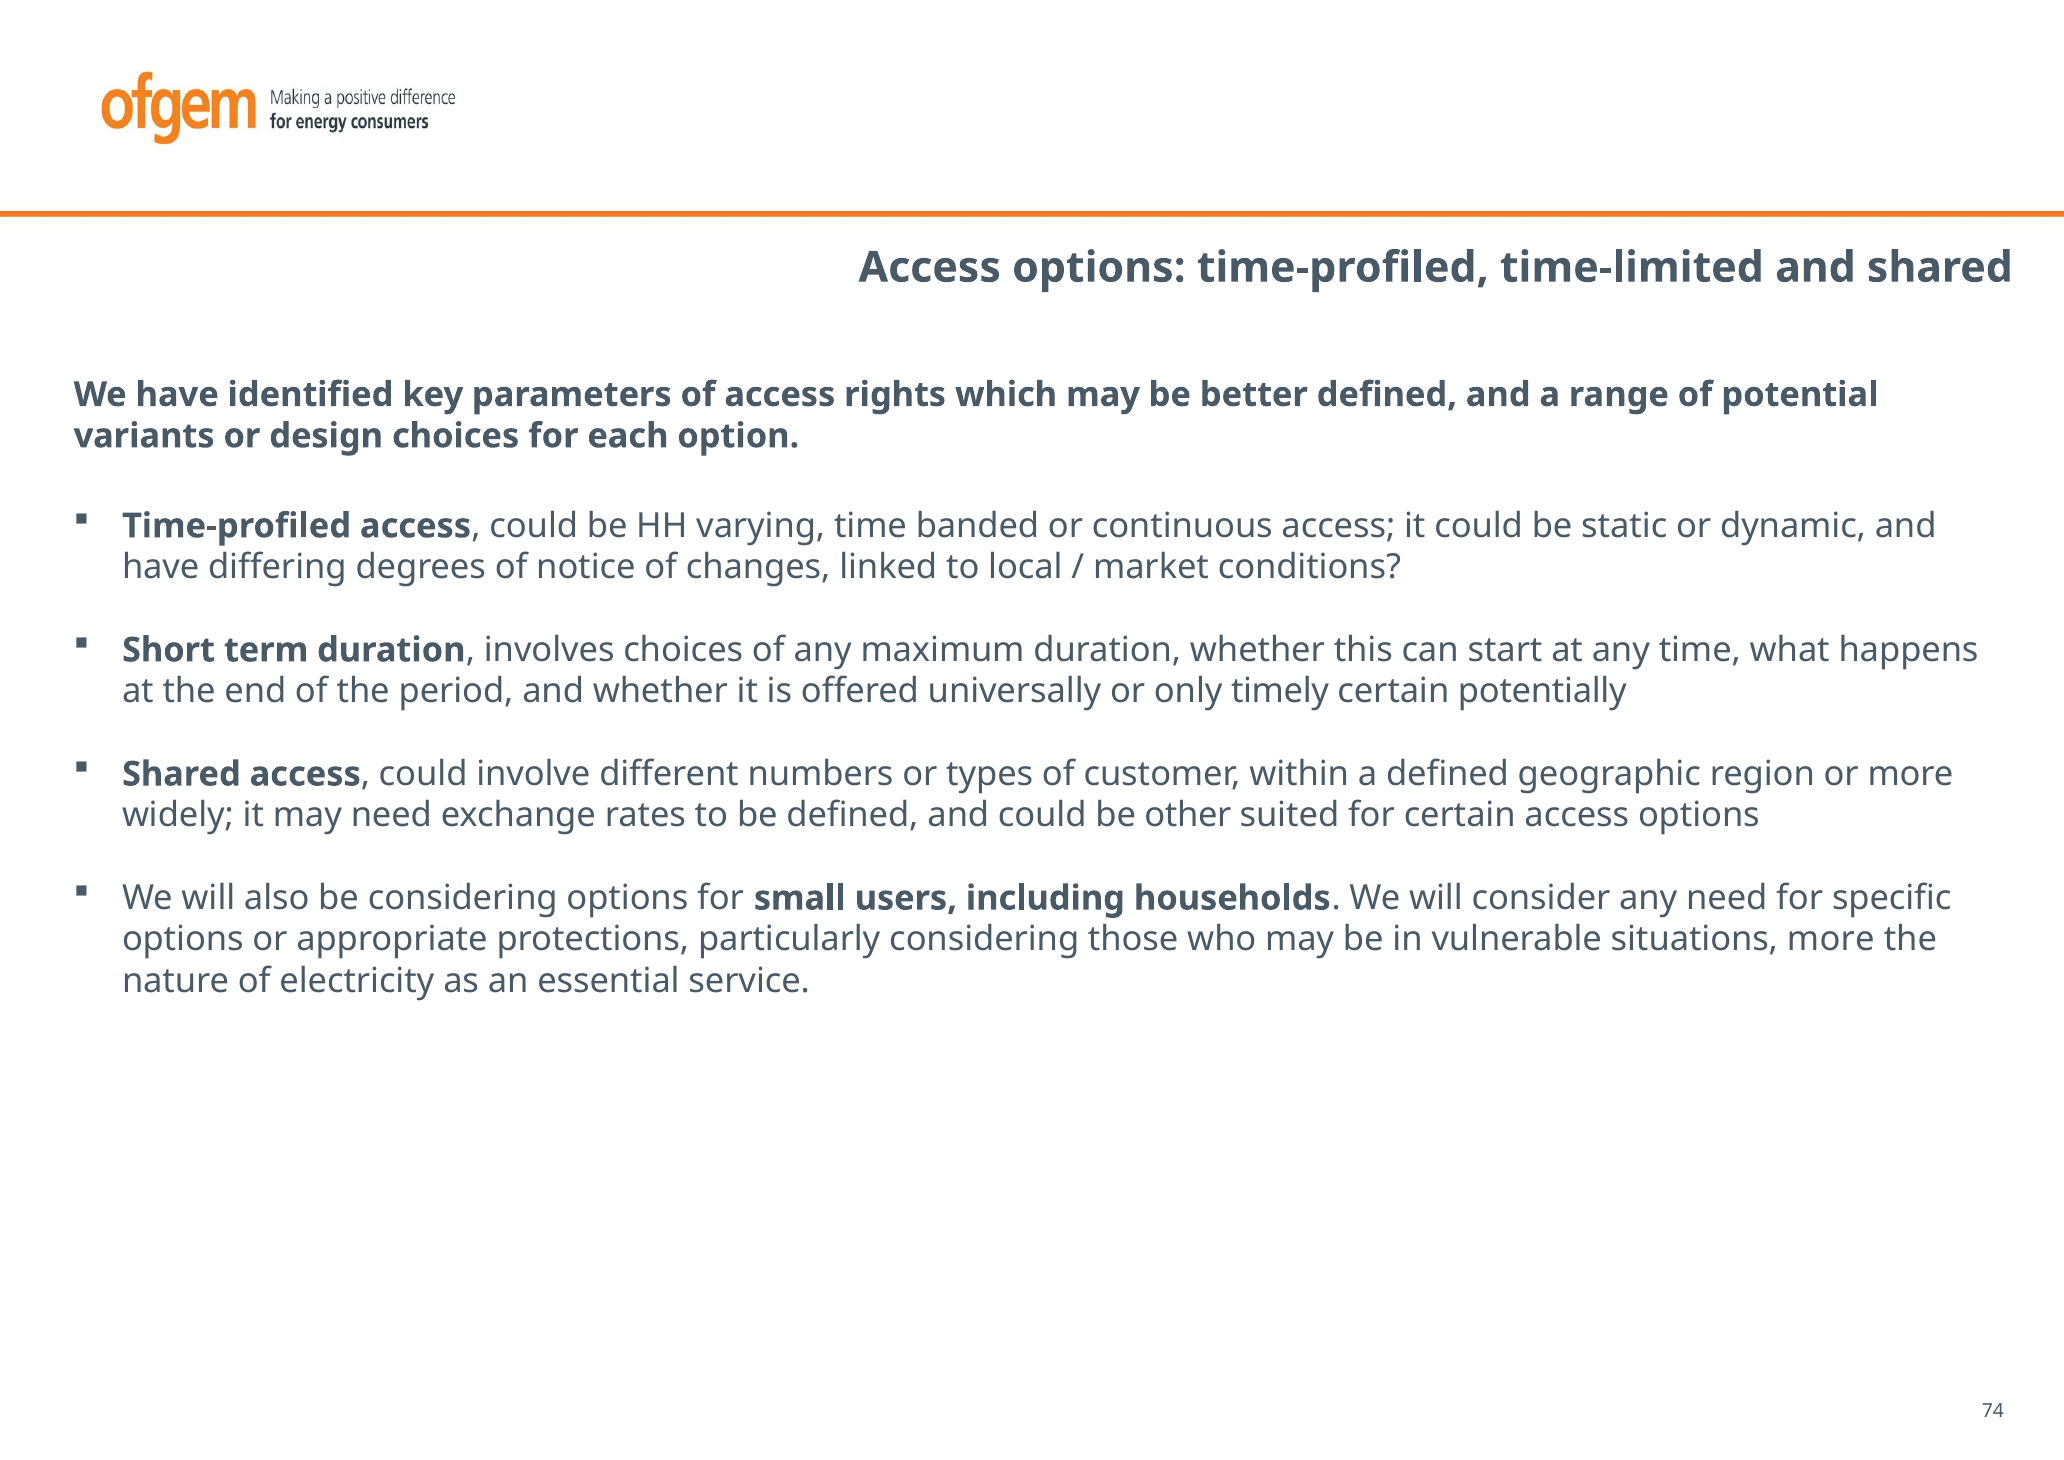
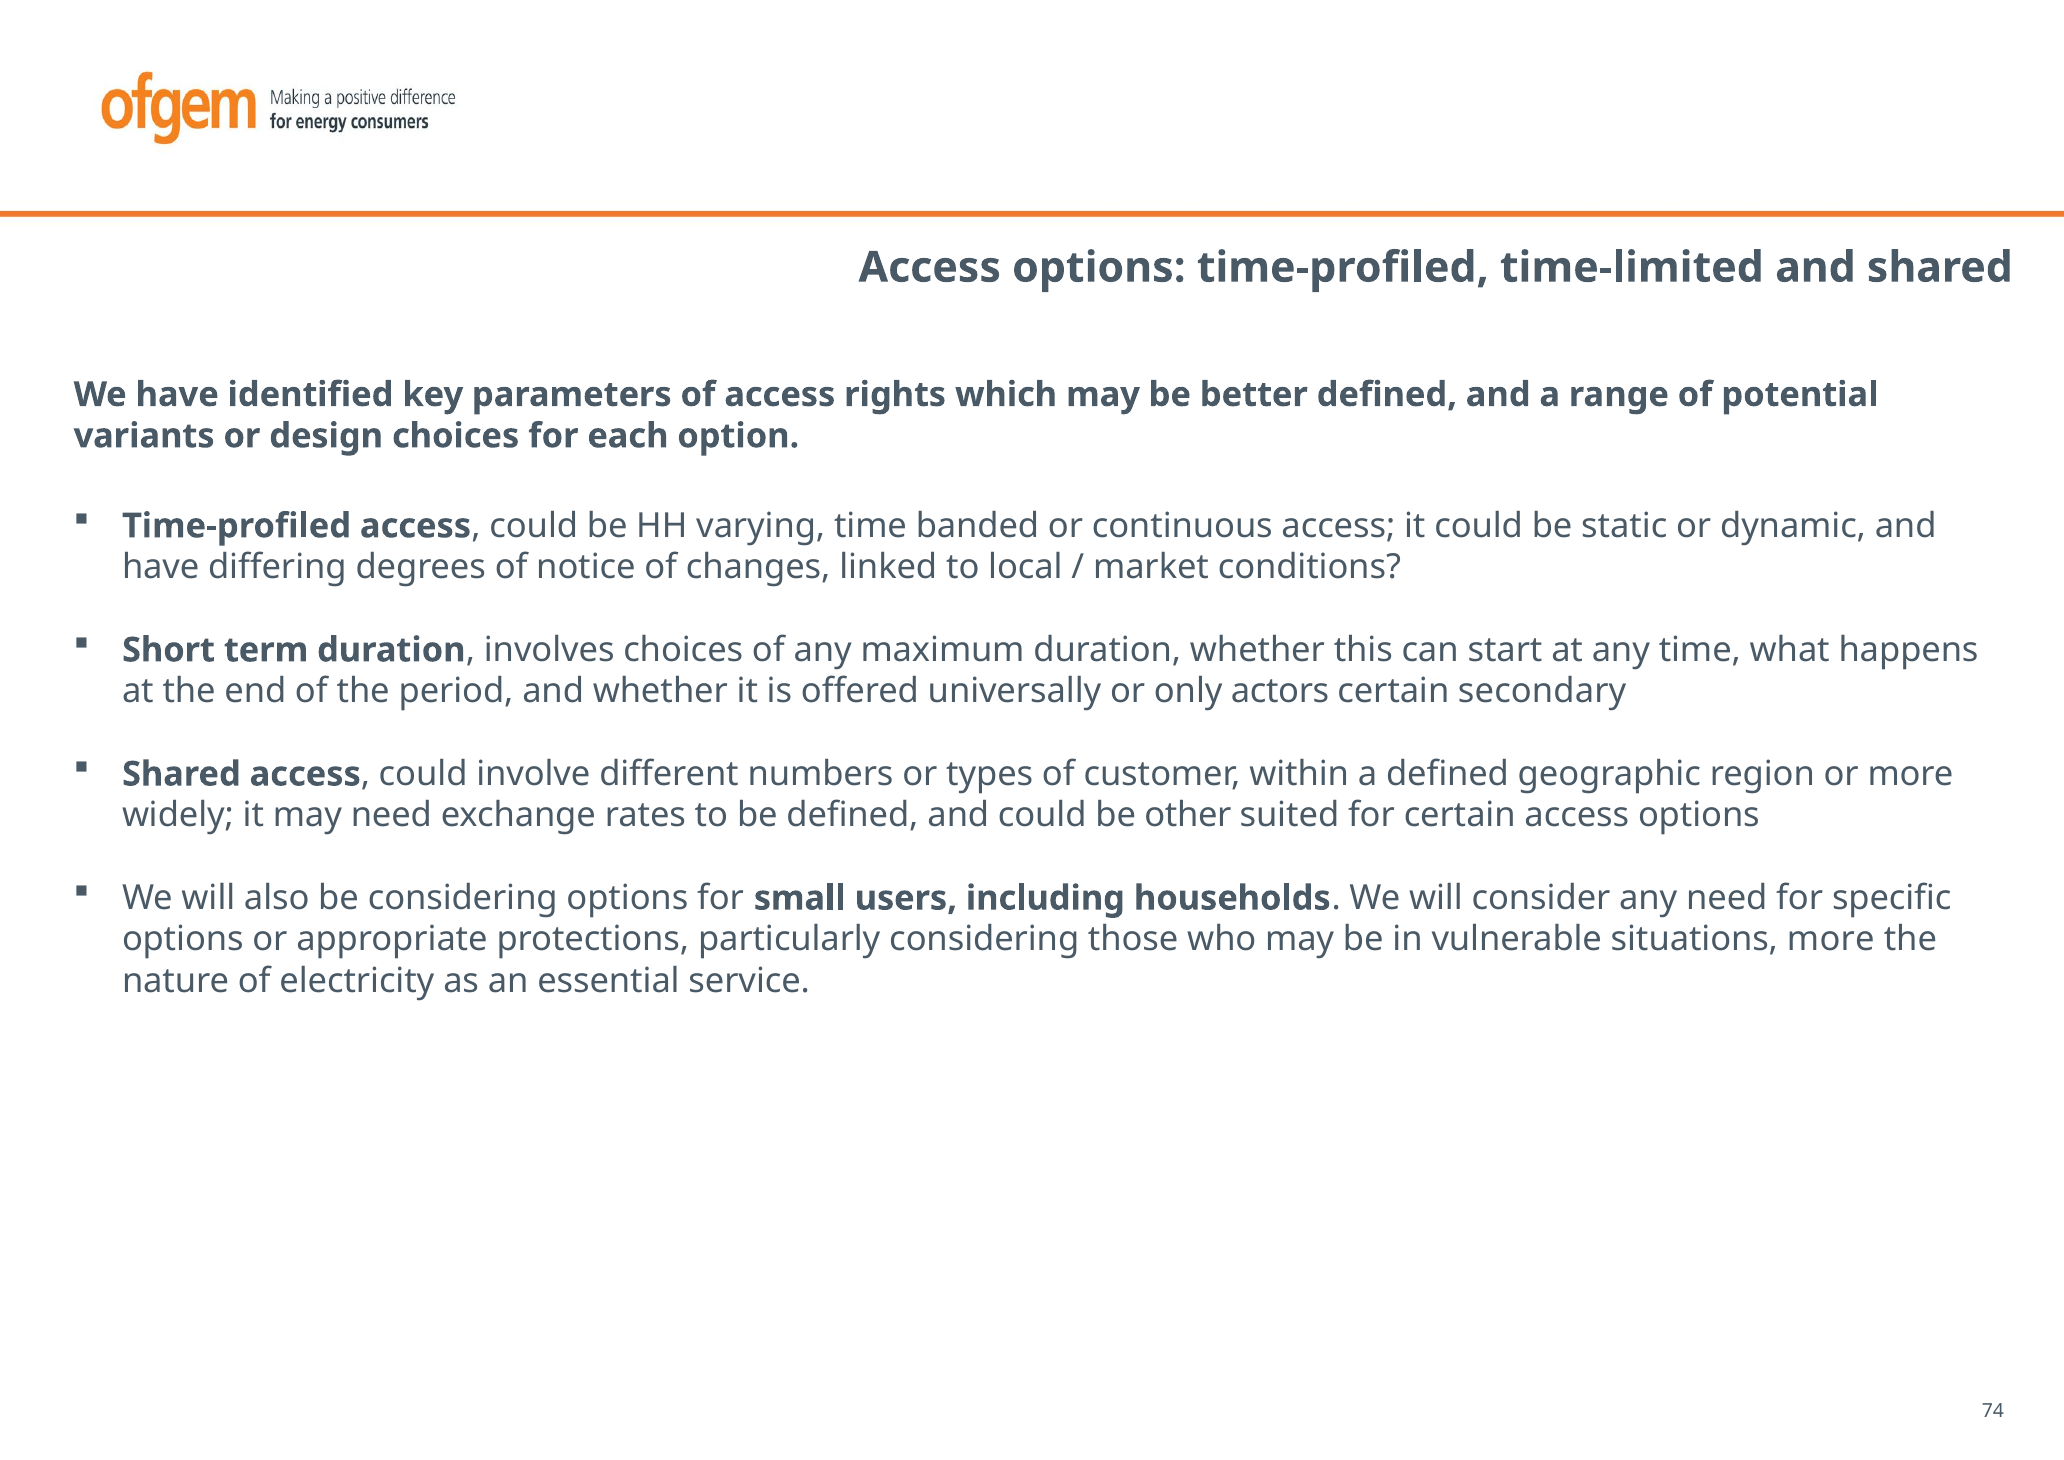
timely: timely -> actors (1280, 691)
potentially: potentially -> secondary (1542, 691)
